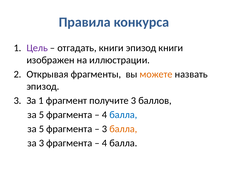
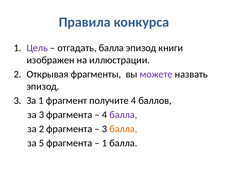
отгадать книги: книги -> балла (111, 48)
можете colour: orange -> purple (156, 74)
получите 3: 3 -> 4 (133, 101)
5: 5 -> 3 (41, 115)
балла colour: blue -> purple (123, 115)
5: 5 -> 2 (41, 129)
за 3: 3 -> 5 (41, 143)
4: 4 -> 1 (104, 143)
